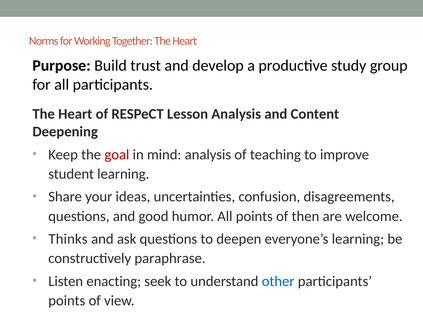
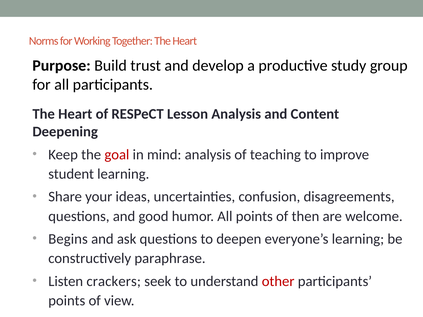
Thinks: Thinks -> Begins (68, 239)
enacting: enacting -> crackers (114, 281)
other colour: blue -> red (278, 281)
